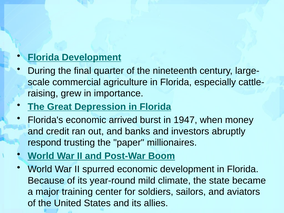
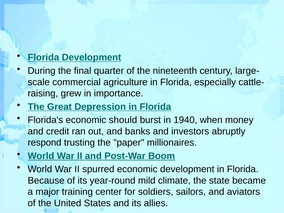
arrived: arrived -> should (123, 120)
1947: 1947 -> 1940 (185, 120)
